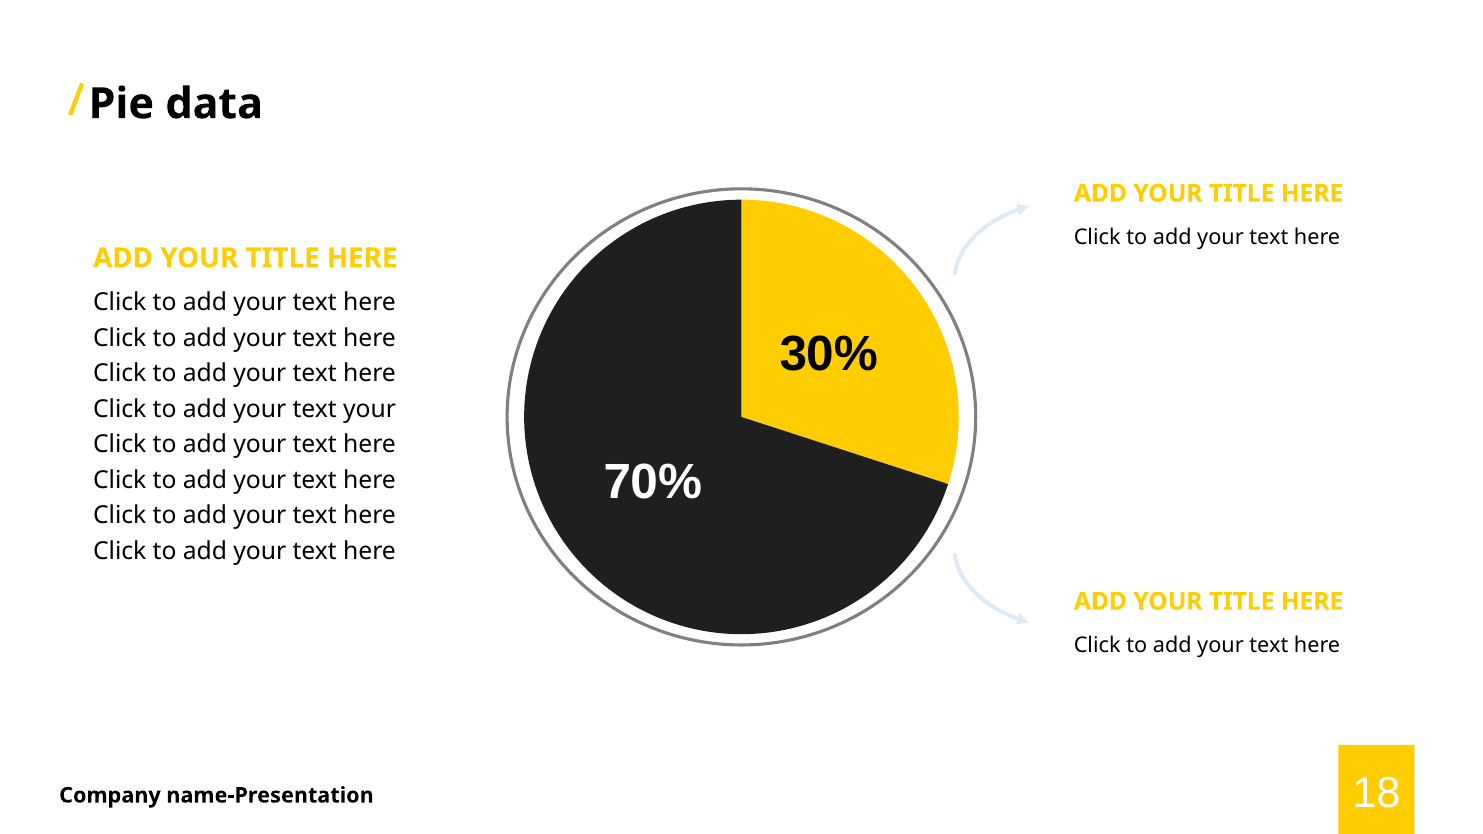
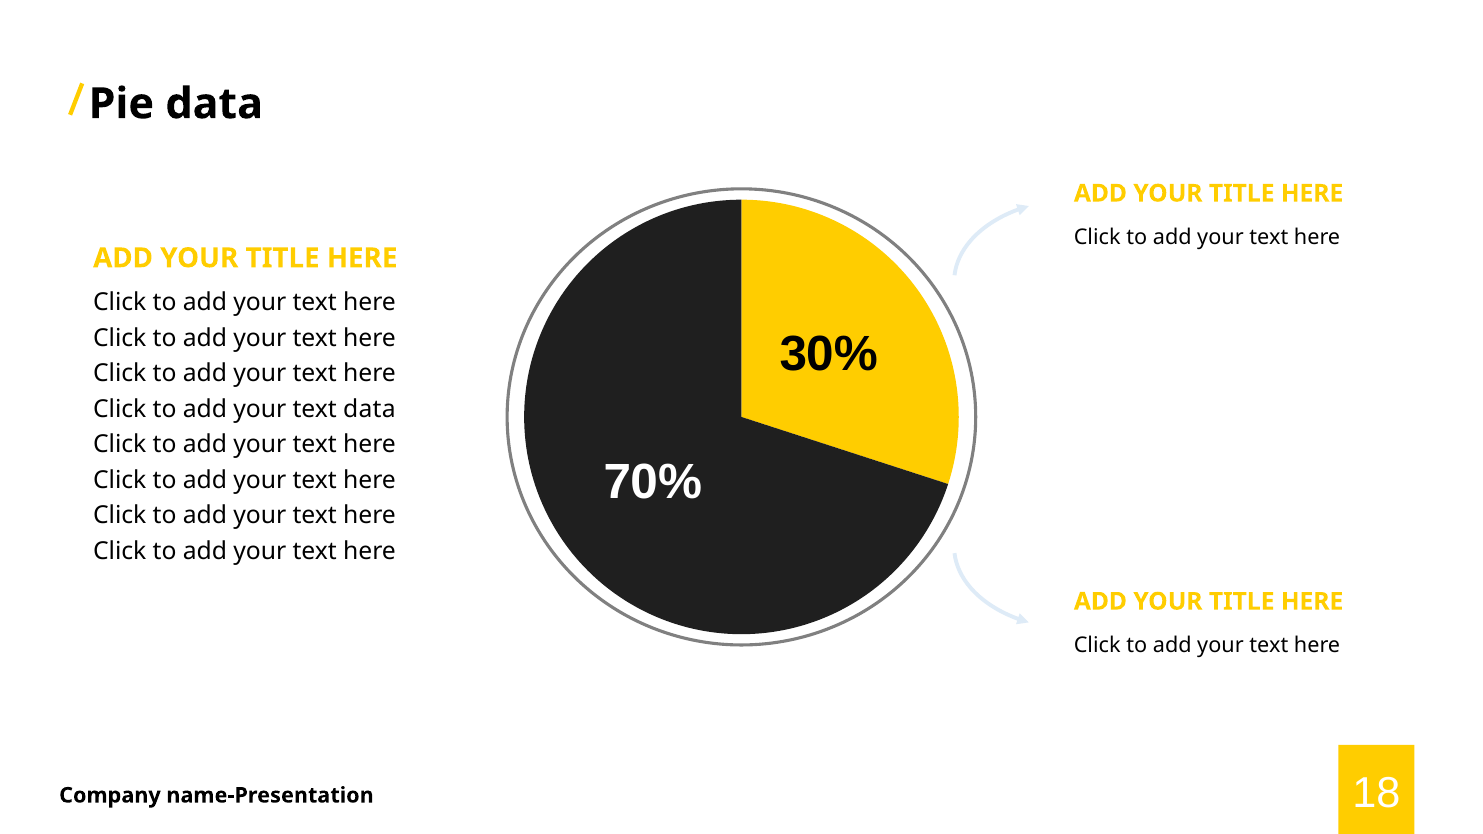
text your: your -> data (369, 409)
